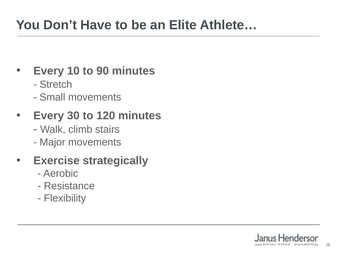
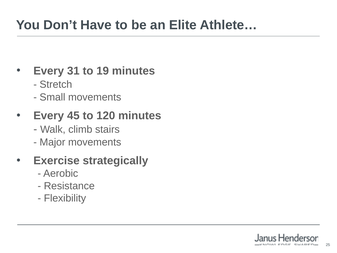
10: 10 -> 31 (73, 71)
90: 90 -> 19 (103, 71)
30: 30 -> 45 (73, 116)
